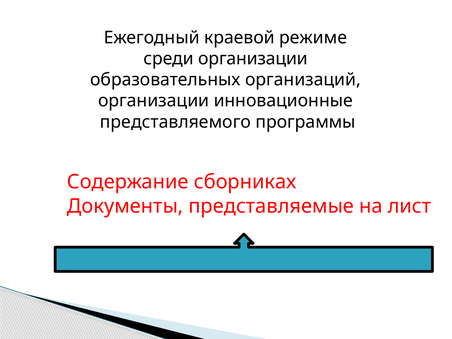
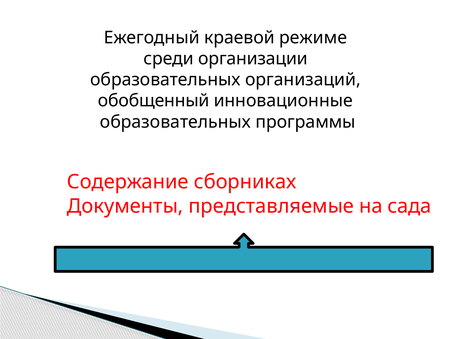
организации: организации -> обобщенный (154, 101)
представляемого: представляемого -> образовательных (175, 122)
лист: лист -> сада (410, 206)
